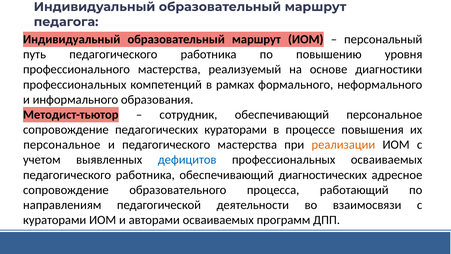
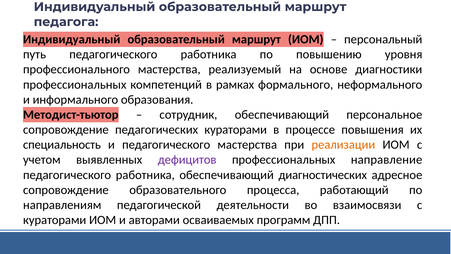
персональное: персональное -> специальность (62, 145)
дефицитов colour: blue -> purple (187, 160)
профессиональных осваиваемых: осваиваемых -> направление (387, 160)
